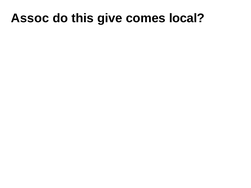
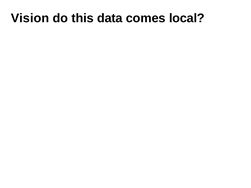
Assoc: Assoc -> Vision (30, 18)
give: give -> data (110, 18)
